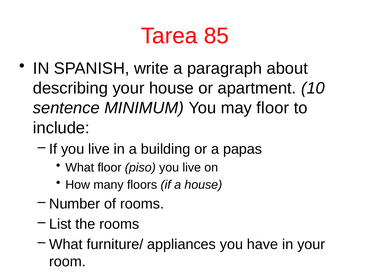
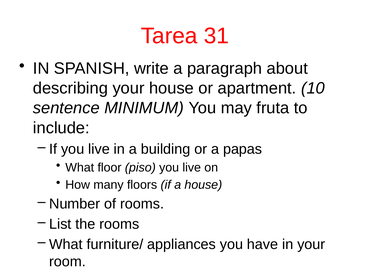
85: 85 -> 31 (216, 36)
may floor: floor -> fruta (273, 108)
